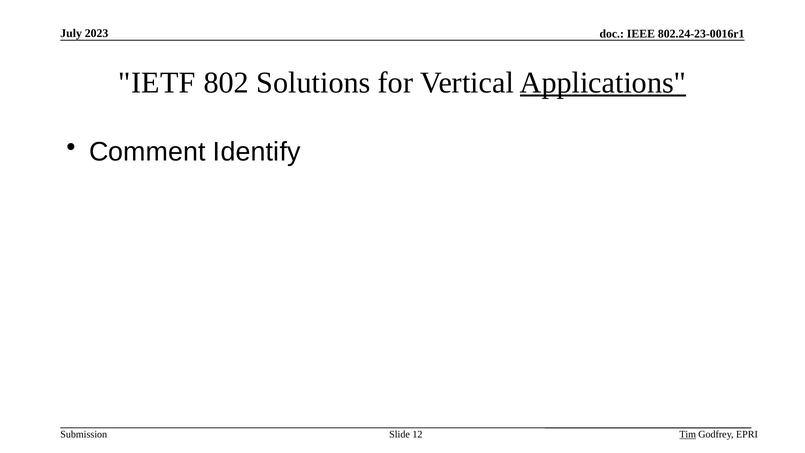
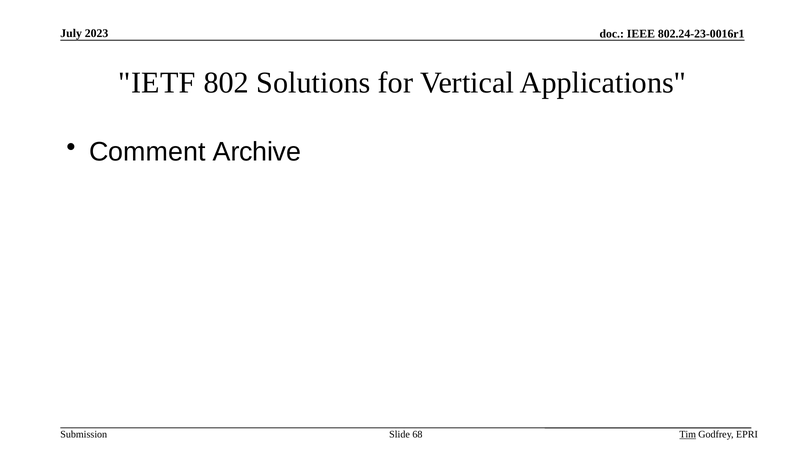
Applications underline: present -> none (603, 83)
Identify: Identify -> Archive (257, 152)
12: 12 -> 68 (417, 434)
